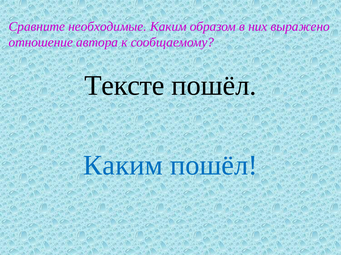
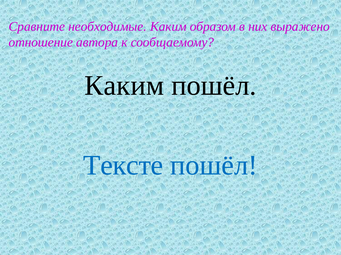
Тексте: Тексте -> Каким (124, 86)
Каким: Каким -> Тексте (123, 166)
